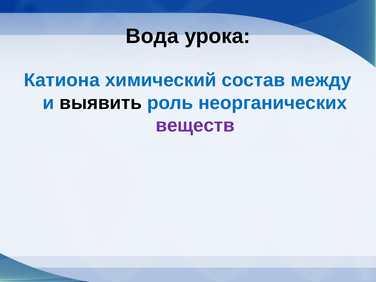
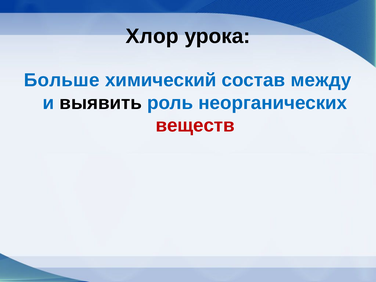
Вода: Вода -> Хлор (152, 36)
Катиона: Катиона -> Больше (62, 80)
веществ colour: purple -> red (195, 125)
